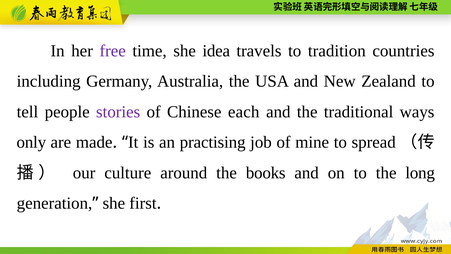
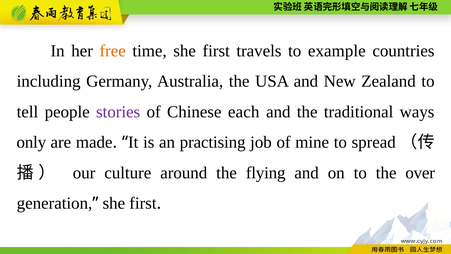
free colour: purple -> orange (113, 51)
time she idea: idea -> first (216, 51)
tradition: tradition -> example (337, 51)
books: books -> flying (266, 173)
long: long -> over (420, 173)
